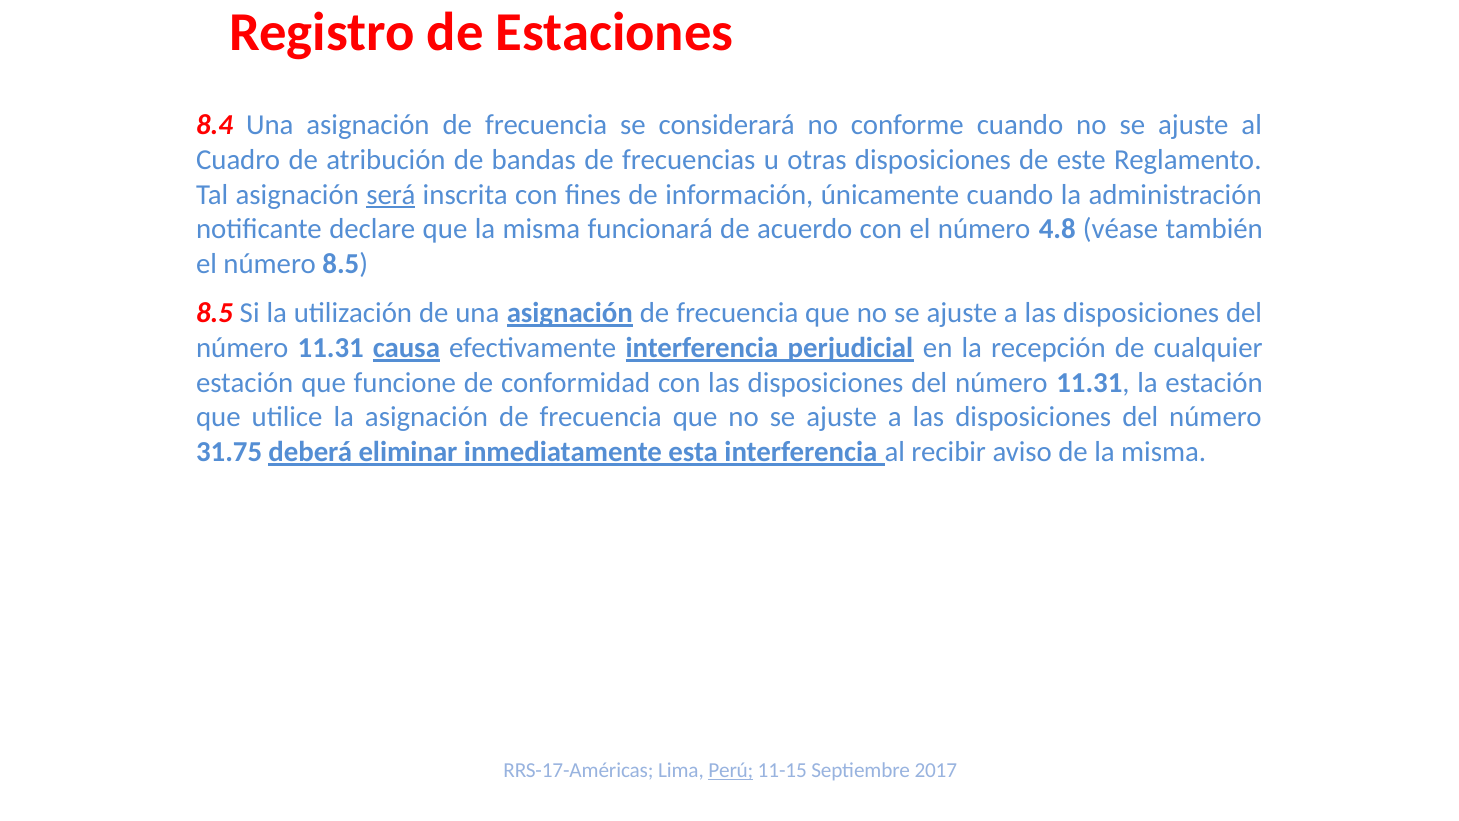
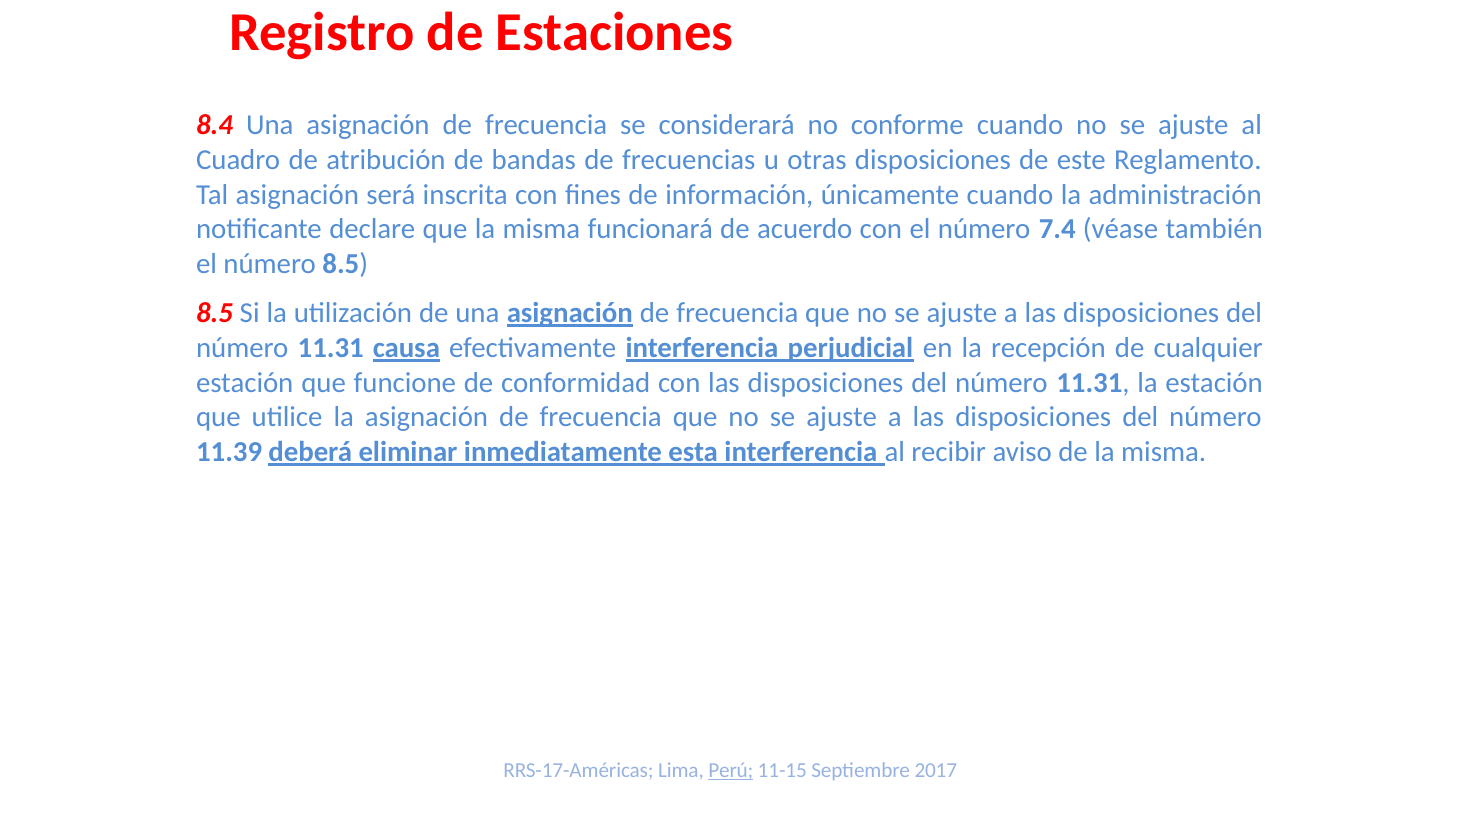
será underline: present -> none (391, 195)
4.8: 4.8 -> 7.4 (1057, 229)
31.75: 31.75 -> 11.39 (229, 452)
